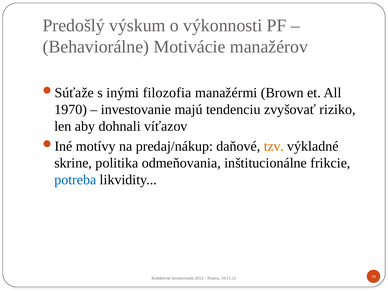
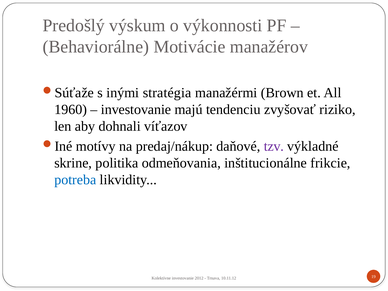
filozofia: filozofia -> stratégia (167, 93)
1970: 1970 -> 1960 (71, 109)
tzv colour: orange -> purple (274, 146)
